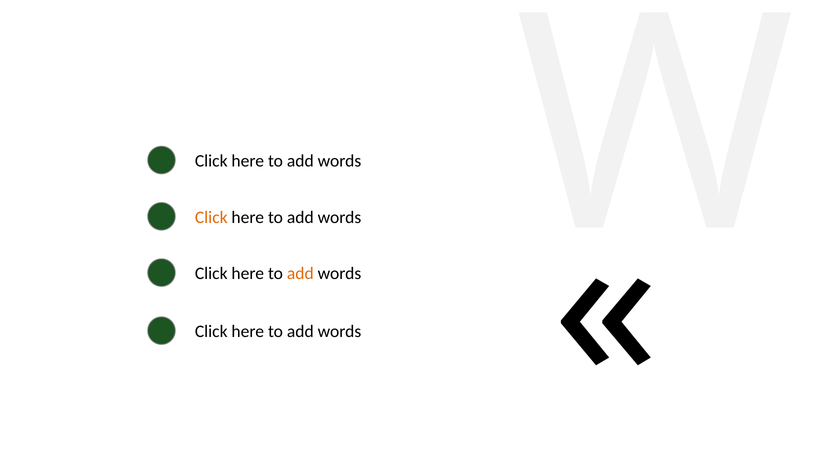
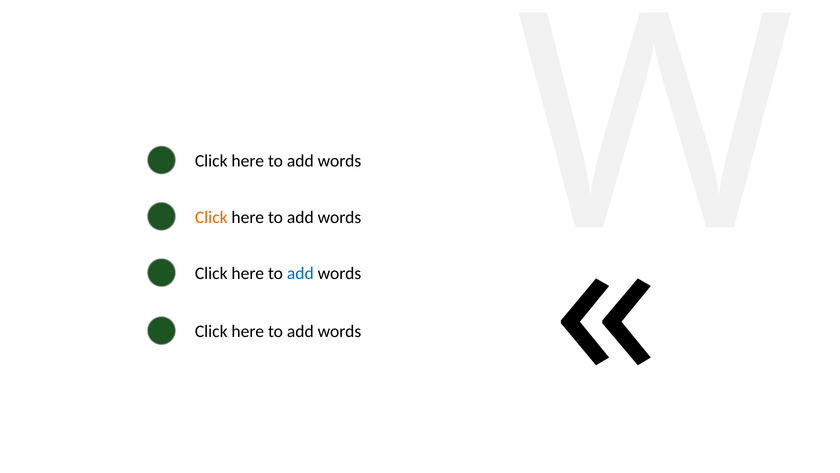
add colour: orange -> blue (300, 273)
